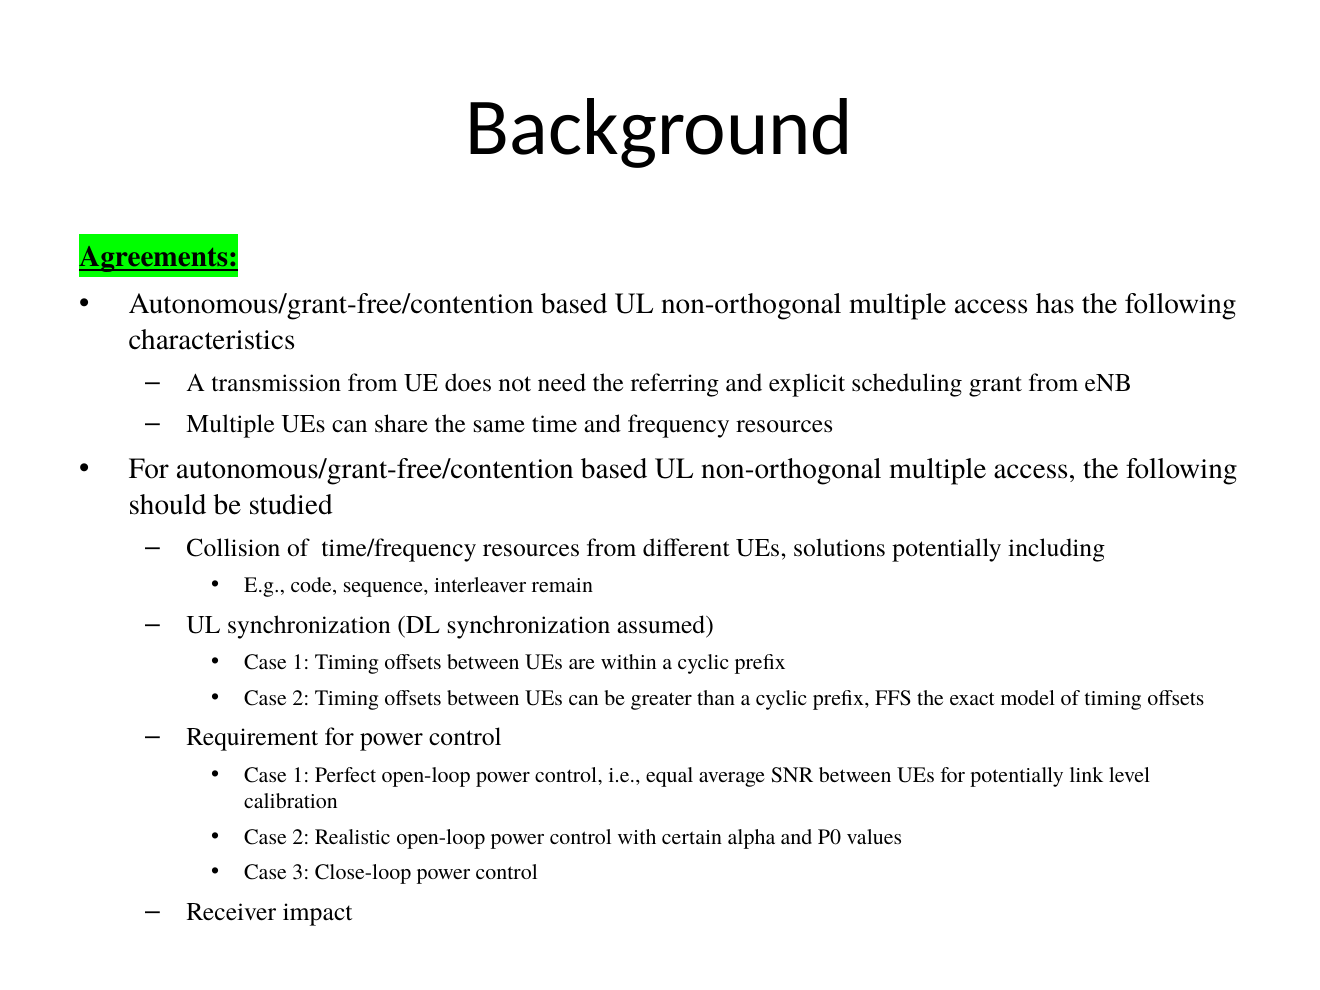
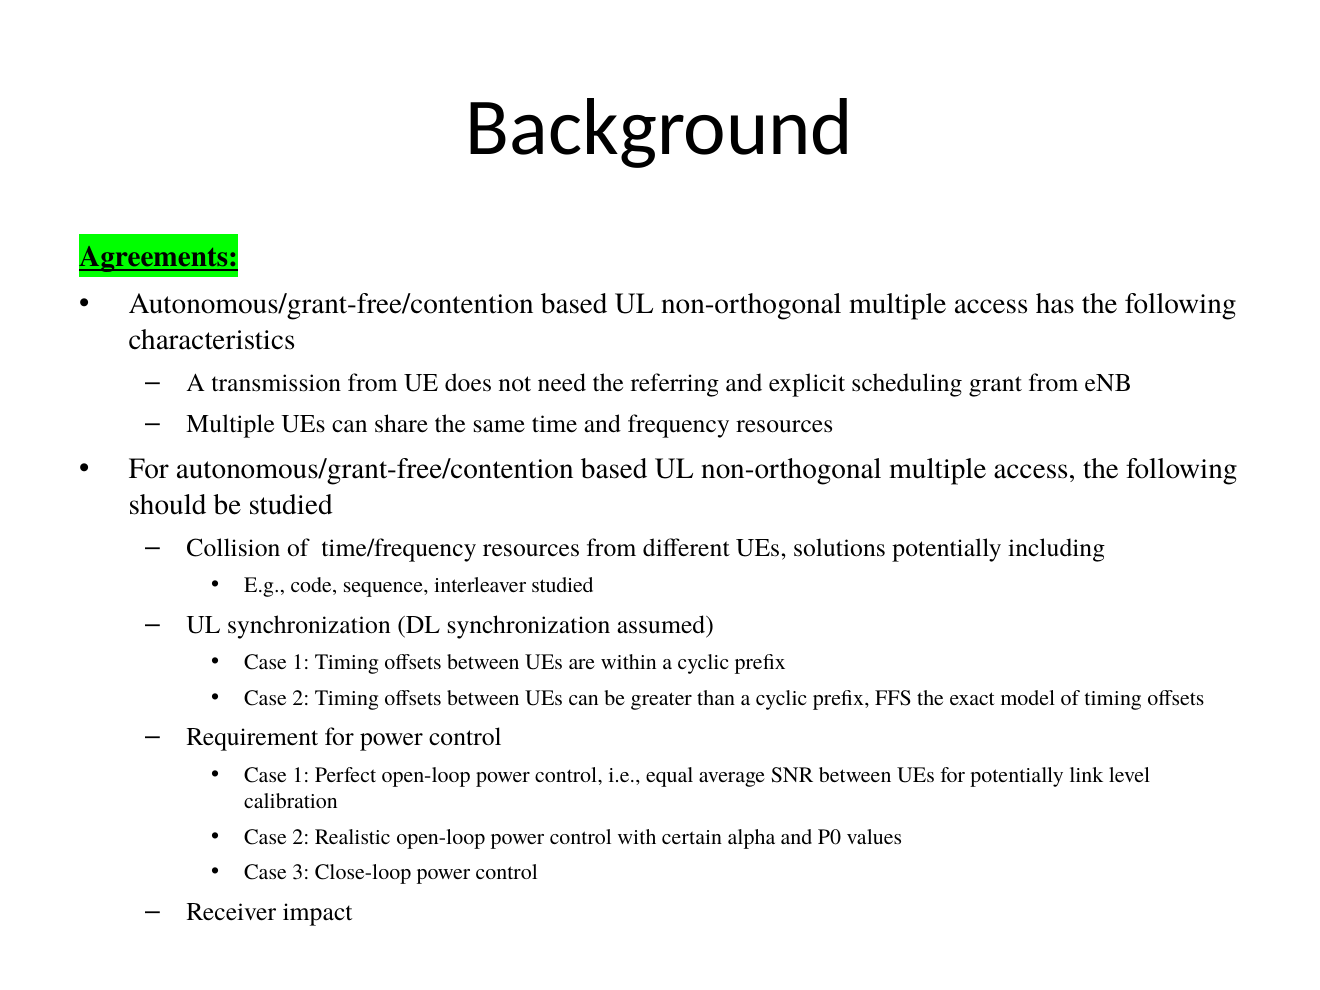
interleaver remain: remain -> studied (562, 585)
